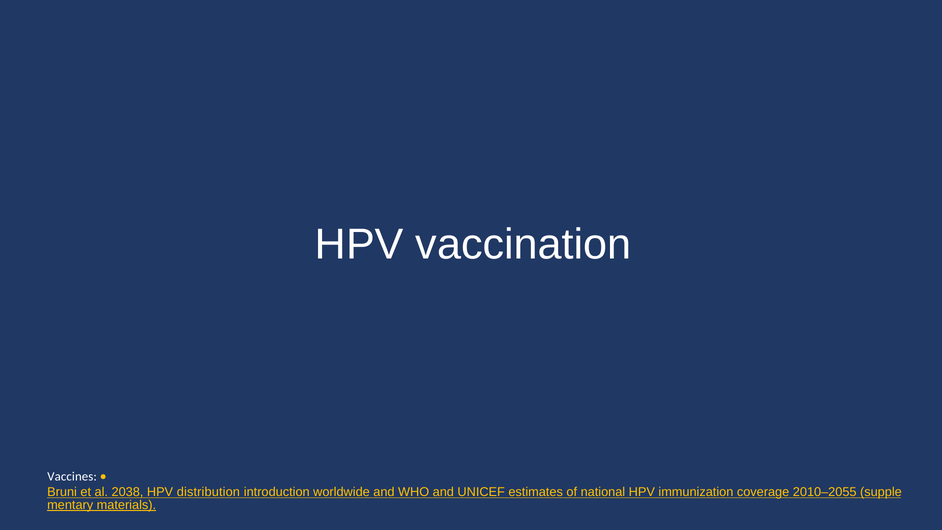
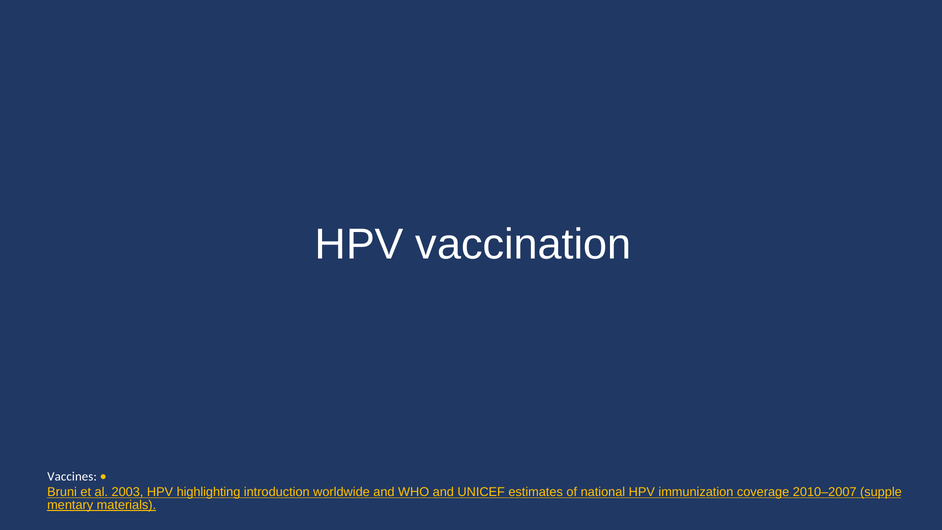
2038: 2038 -> 2003 (127, 492)
distribution: distribution -> highlighting (209, 492)
2010–2055: 2010–2055 -> 2010–2007 (825, 492)
